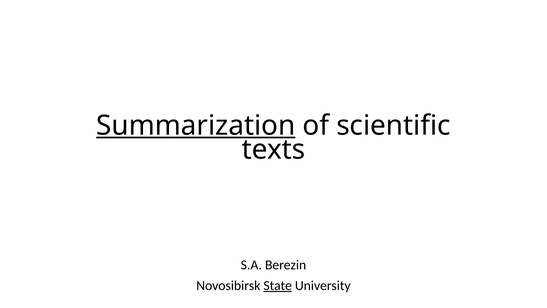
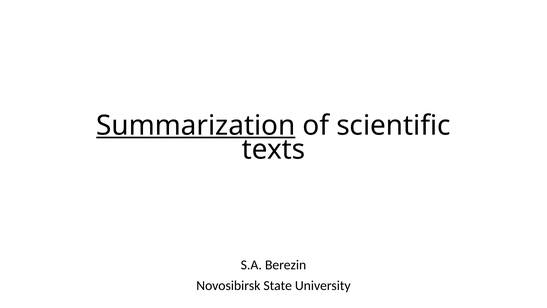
State underline: present -> none (278, 285)
